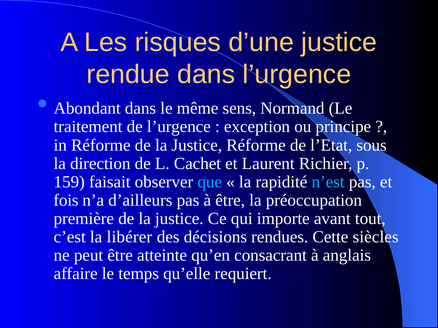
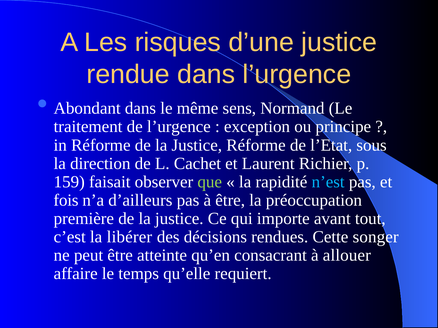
que colour: light blue -> light green (210, 182)
siècles: siècles -> songer (376, 237)
anglais: anglais -> allouer (347, 256)
